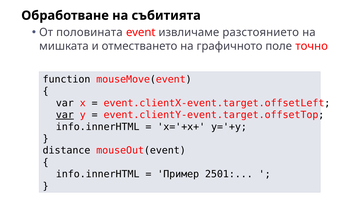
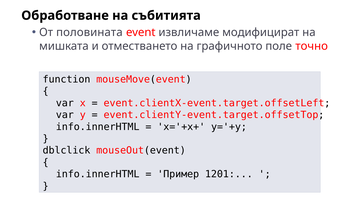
разстоянието: разстоянието -> модифицират (261, 32)
var underline: present -> none (65, 115)
distance: distance -> dblclick (66, 151)
2501: 2501 -> 1201 (229, 174)
